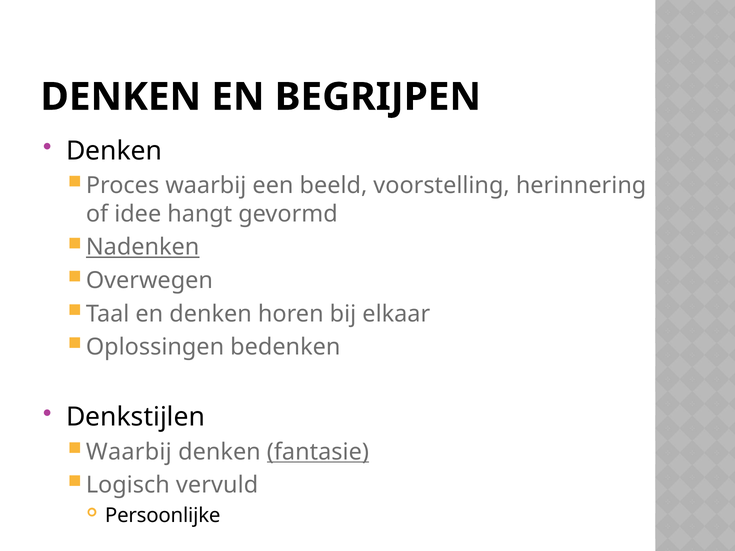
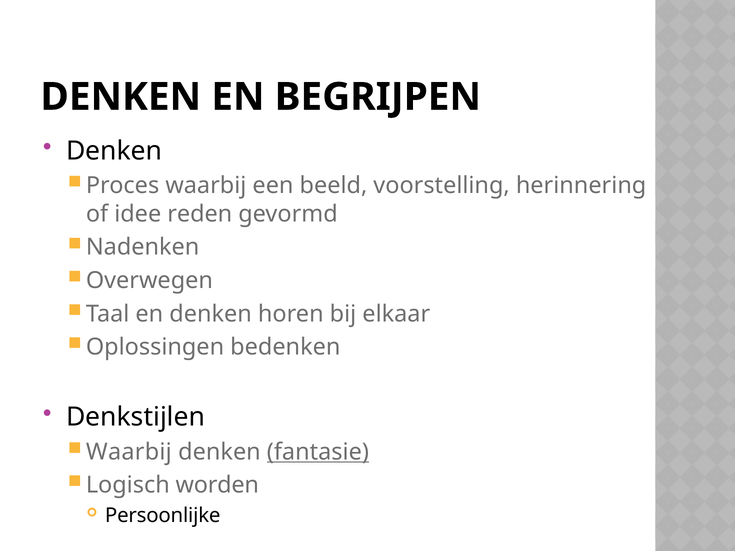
hangt: hangt -> reden (200, 214)
Nadenken underline: present -> none (143, 247)
vervuld: vervuld -> worden (217, 485)
